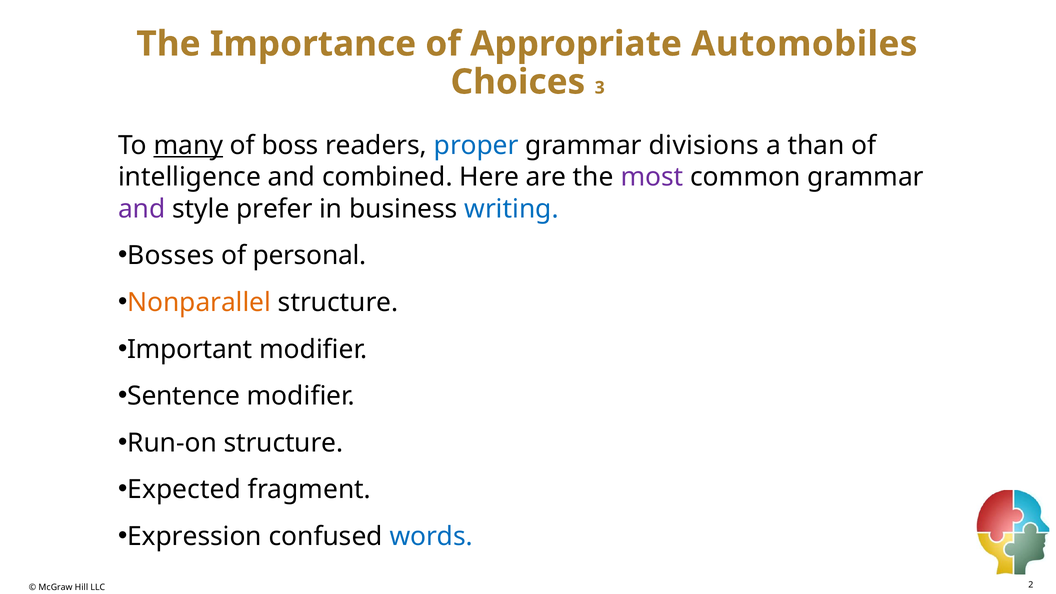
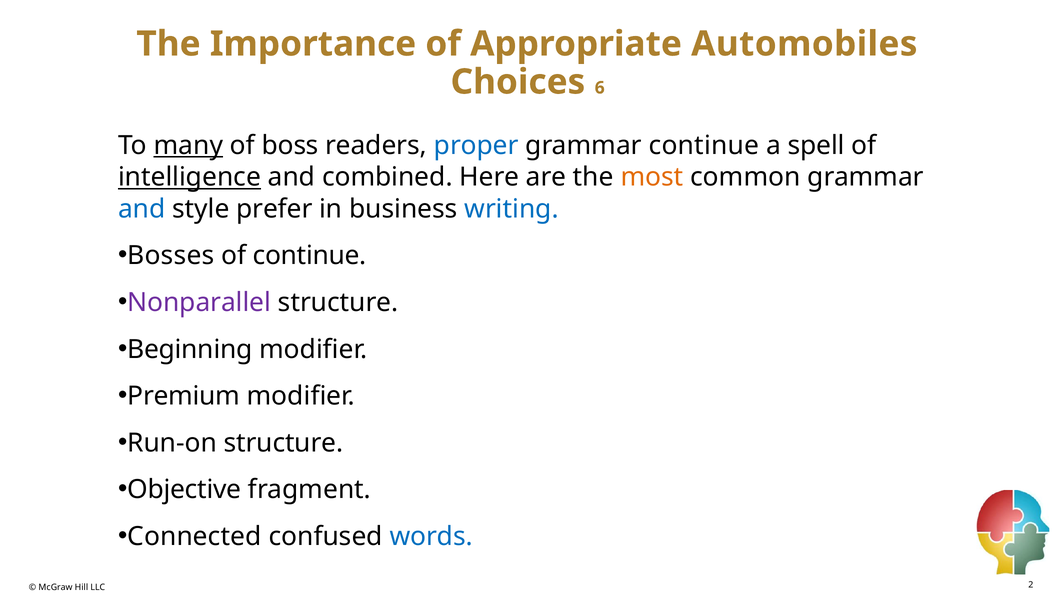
3: 3 -> 6 (600, 88)
grammar divisions: divisions -> continue (704, 146)
than: than -> spell (816, 146)
intelligence underline: none -> present (189, 177)
most colour: purple -> orange (652, 177)
and colour: purple -> blue (142, 209)
of personal: personal -> continue (310, 256)
Nonparallel colour: orange -> purple (199, 303)
Important: Important -> Beginning (190, 349)
Sentence: Sentence -> Premium (184, 396)
Expected: Expected -> Objective (184, 490)
Expression: Expression -> Connected (194, 537)
